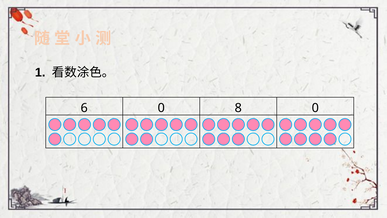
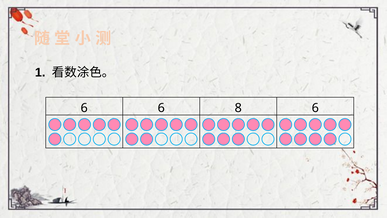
6 0: 0 -> 6 (161, 108)
8 0: 0 -> 6 (315, 108)
